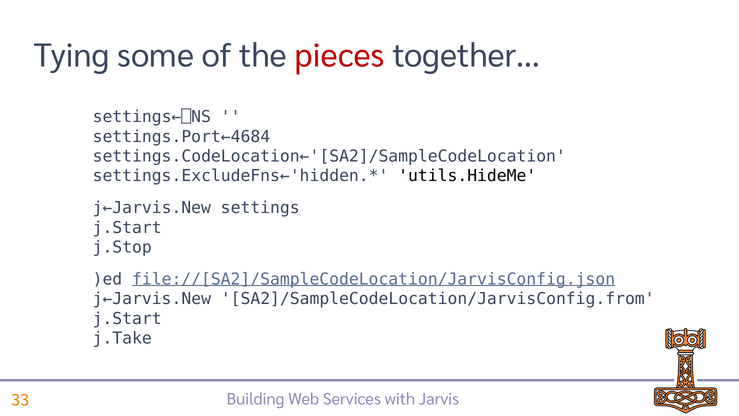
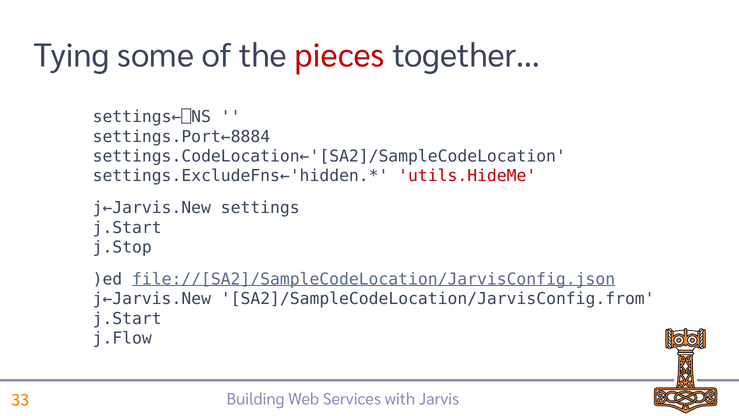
settings.Port←4684: settings.Port←4684 -> settings.Port←8884 (181, 137)
utils.HideMe colour: black -> red (467, 176)
j.Take: j.Take -> j.Flow (122, 338)
